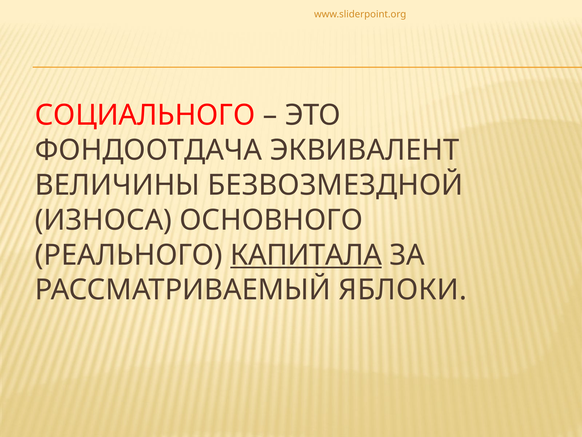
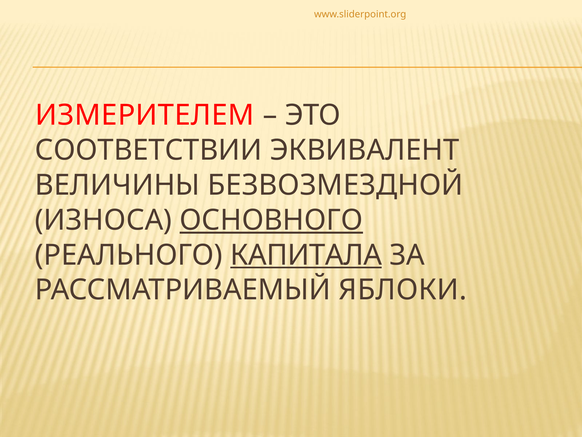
СОЦИАЛЬНОГО: СОЦИАЛЬНОГО -> ИЗМЕРИТЕЛЕМ (145, 115)
ФОНДООТДАЧА: ФОНДООТДАЧА -> СООТВЕТСТВИИ (149, 150)
ОСНОВНОГО underline: none -> present (271, 220)
